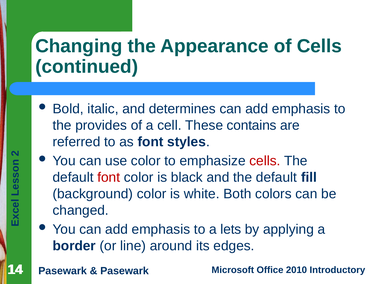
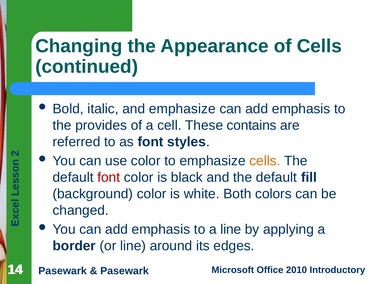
and determines: determines -> emphasize (182, 109)
cells colour: red -> orange (265, 161)
a lets: lets -> line (231, 229)
